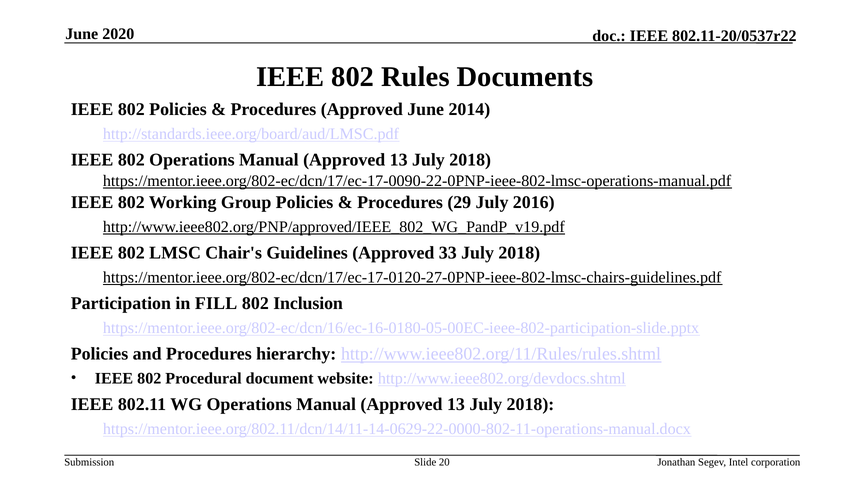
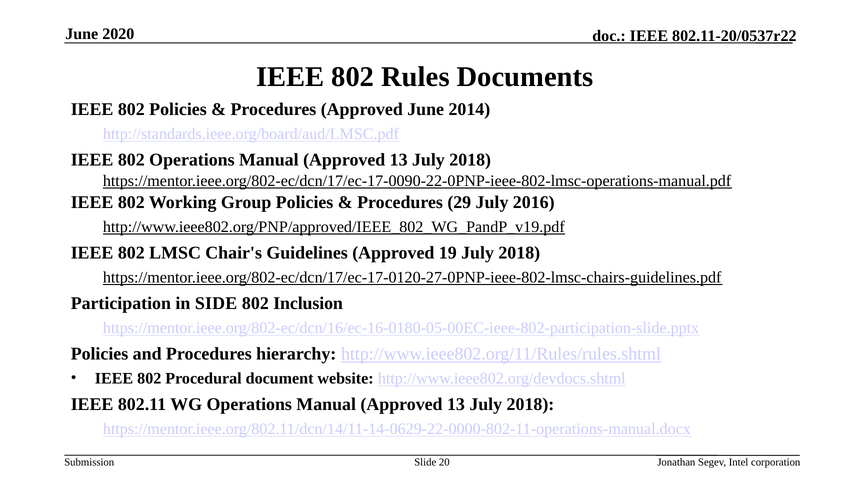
33: 33 -> 19 (448, 253)
FILL: FILL -> SIDE (216, 303)
